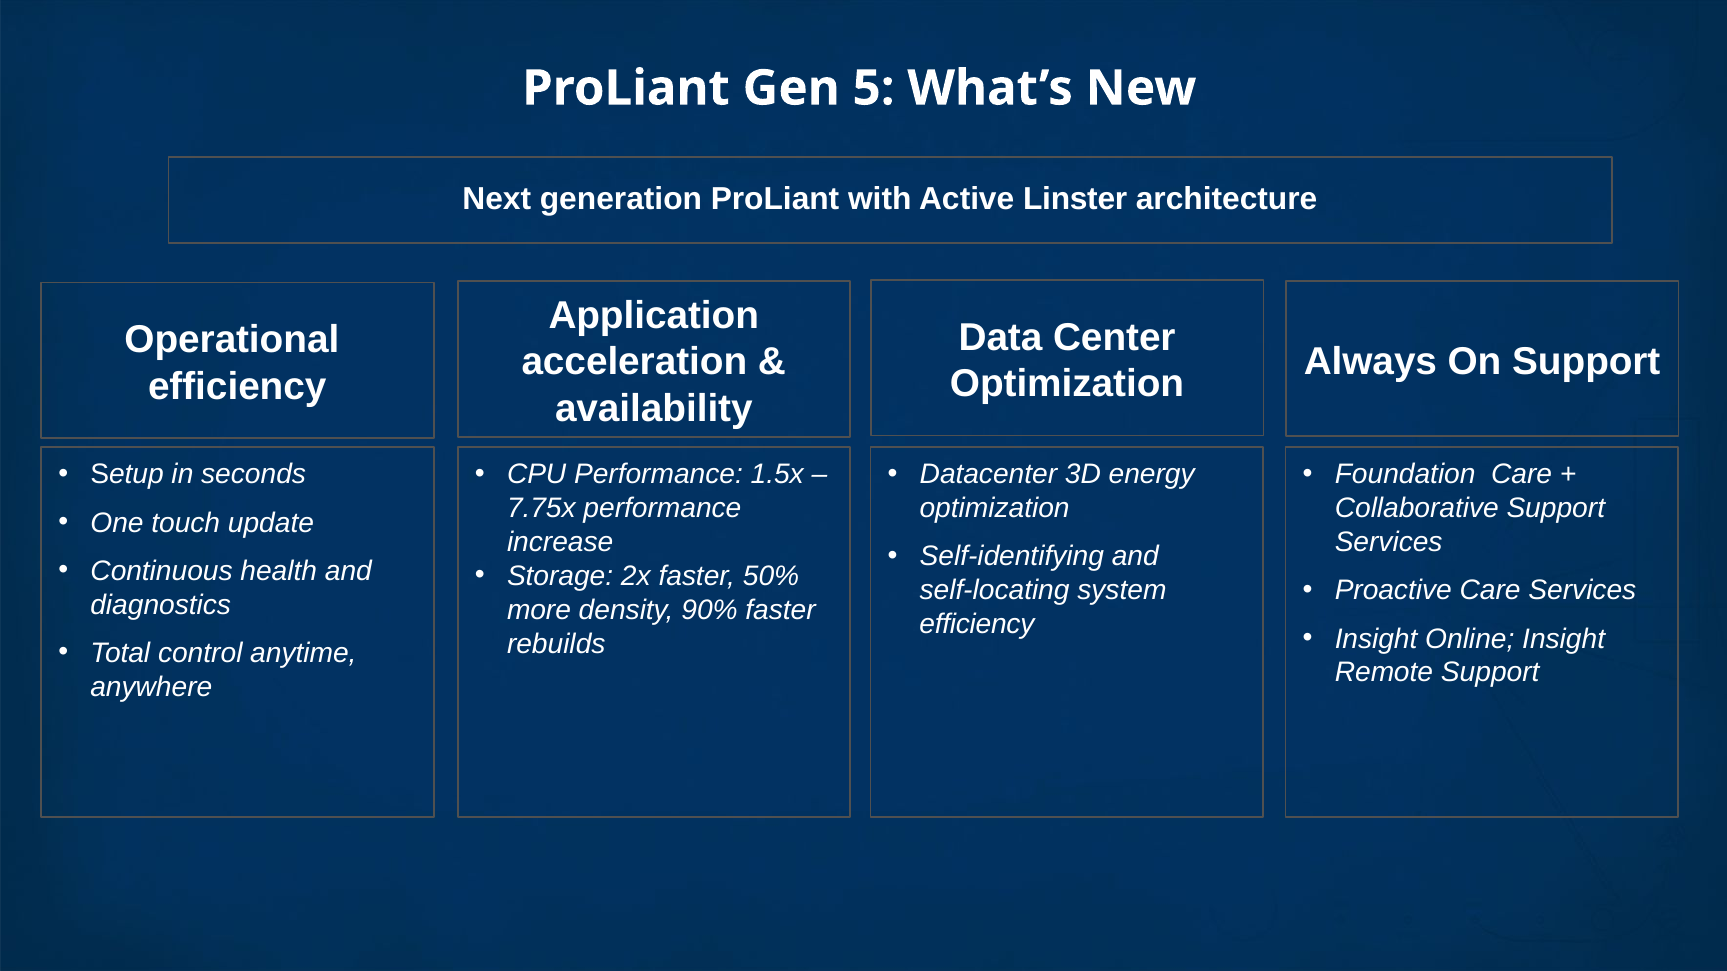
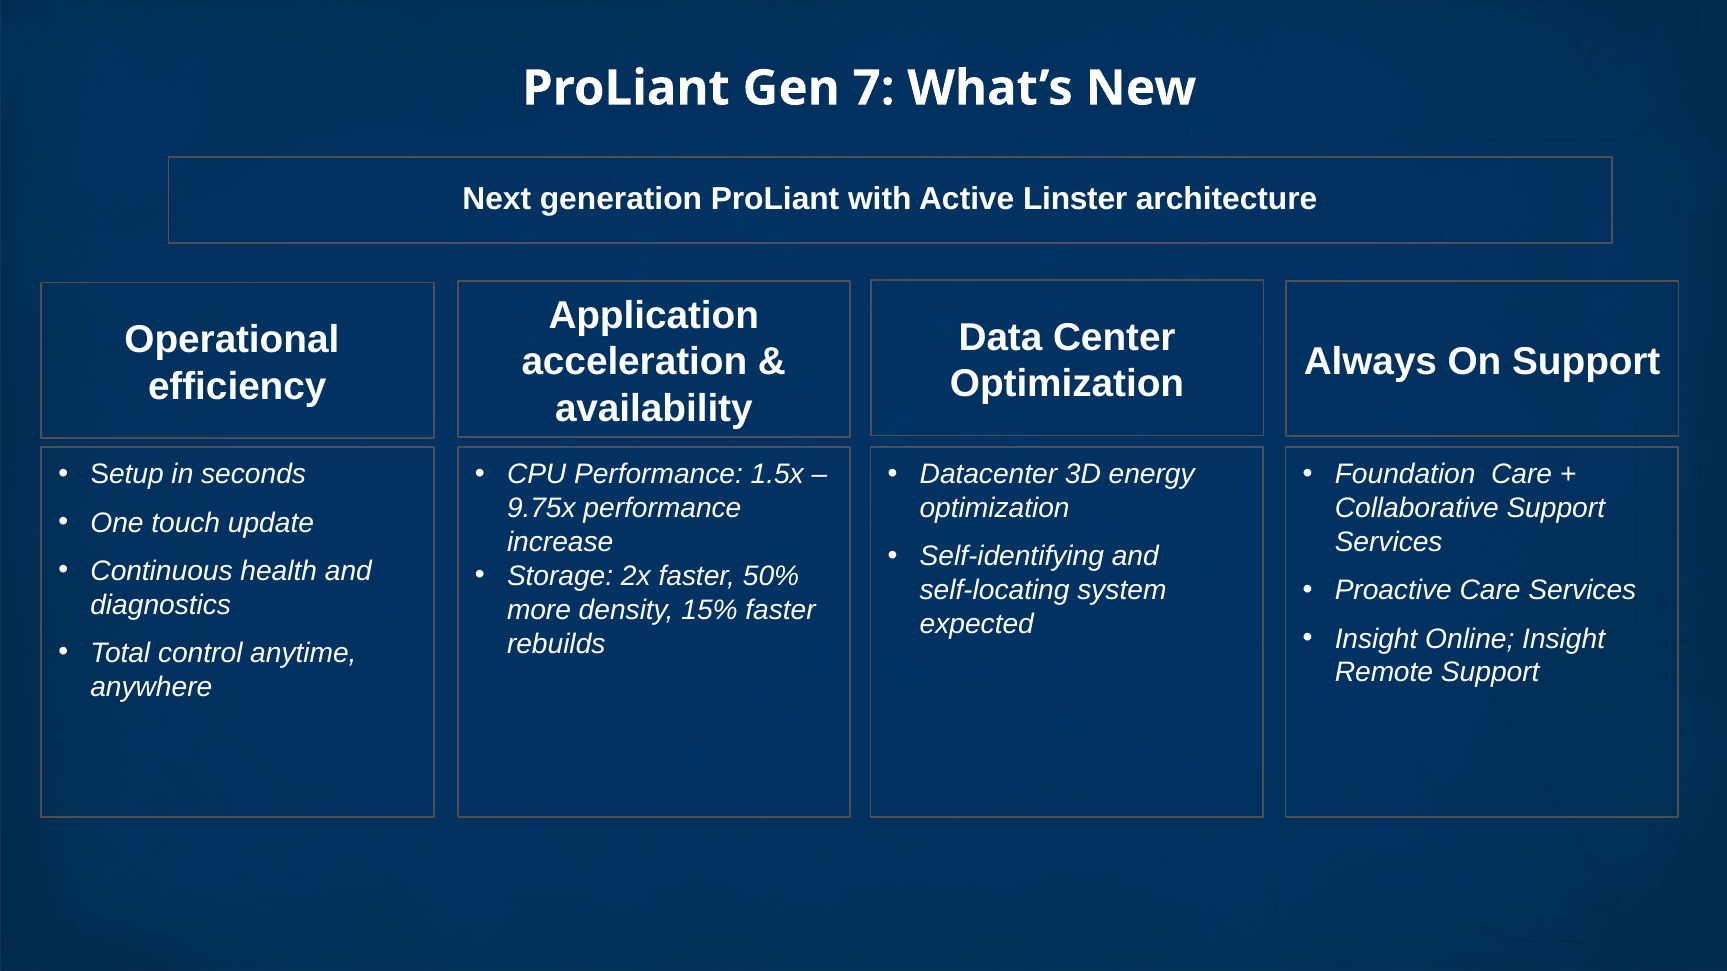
5: 5 -> 7 (874, 88)
7.75x: 7.75x -> 9.75x (541, 509)
90%: 90% -> 15% (710, 610)
efficiency: efficiency -> expected (977, 625)
